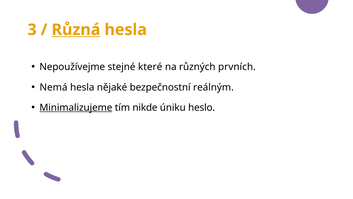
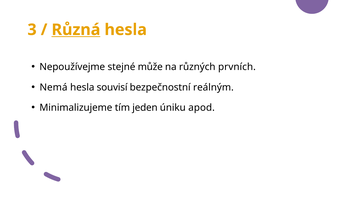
které: které -> může (150, 67)
nějaké: nějaké -> souvisí (112, 87)
Minimalizujeme underline: present -> none (76, 107)
nikde: nikde -> jeden (145, 107)
heslo: heslo -> apod (202, 107)
